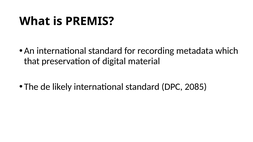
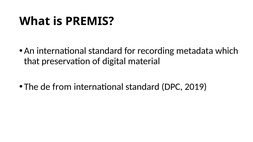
likely: likely -> from (62, 87)
2085: 2085 -> 2019 (196, 87)
